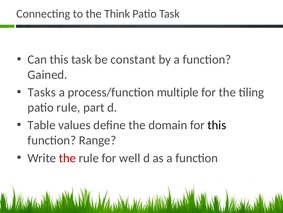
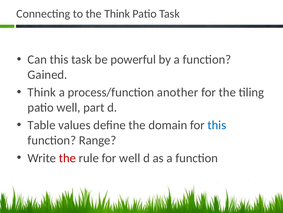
constant: constant -> powerful (133, 59)
Tasks: Tasks -> Think (42, 92)
multiple: multiple -> another (178, 92)
patio rule: rule -> well (69, 107)
this colour: black -> blue (217, 125)
